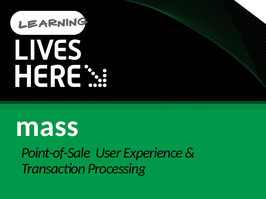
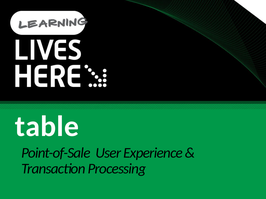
mass: mass -> table (47, 127)
